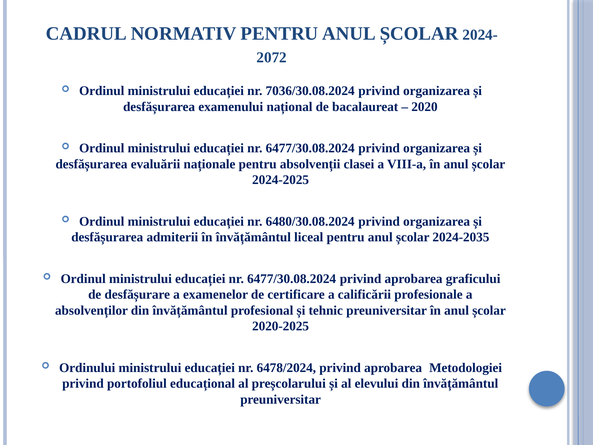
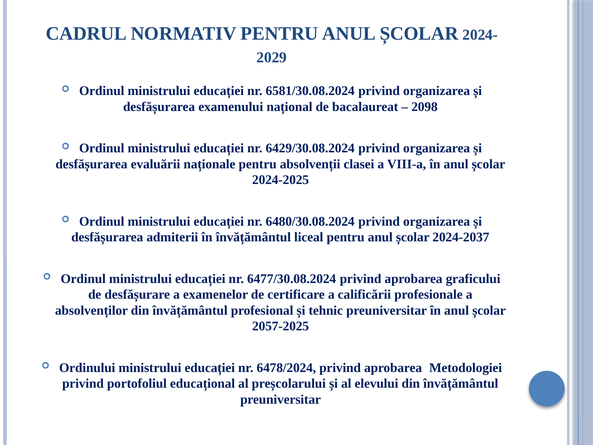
2072: 2072 -> 2029 (272, 58)
7036/30.08.2024: 7036/30.08.2024 -> 6581/30.08.2024 (310, 91)
2020: 2020 -> 2098 (424, 107)
6477/30.08.2024: 6477/30.08.2024 -> 6429/30.08.2024 (310, 148)
2024-2035: 2024-2035 -> 2024-2037 (461, 237)
2020-2025: 2020-2025 -> 2057-2025 (281, 326)
